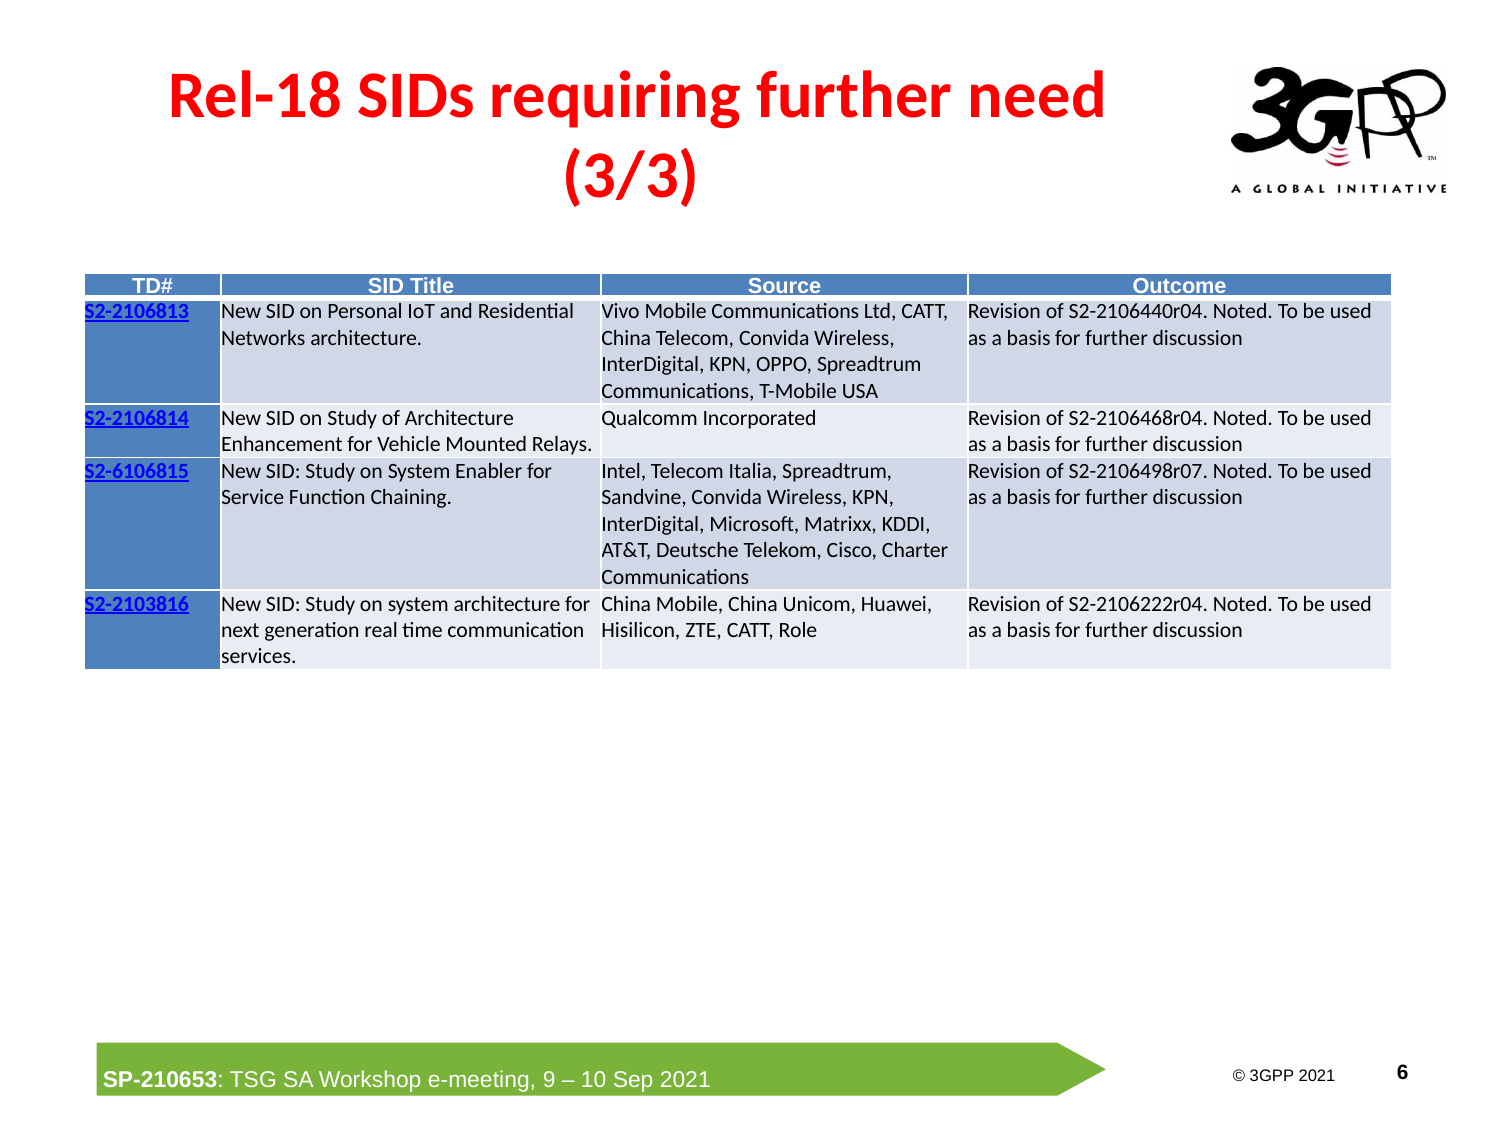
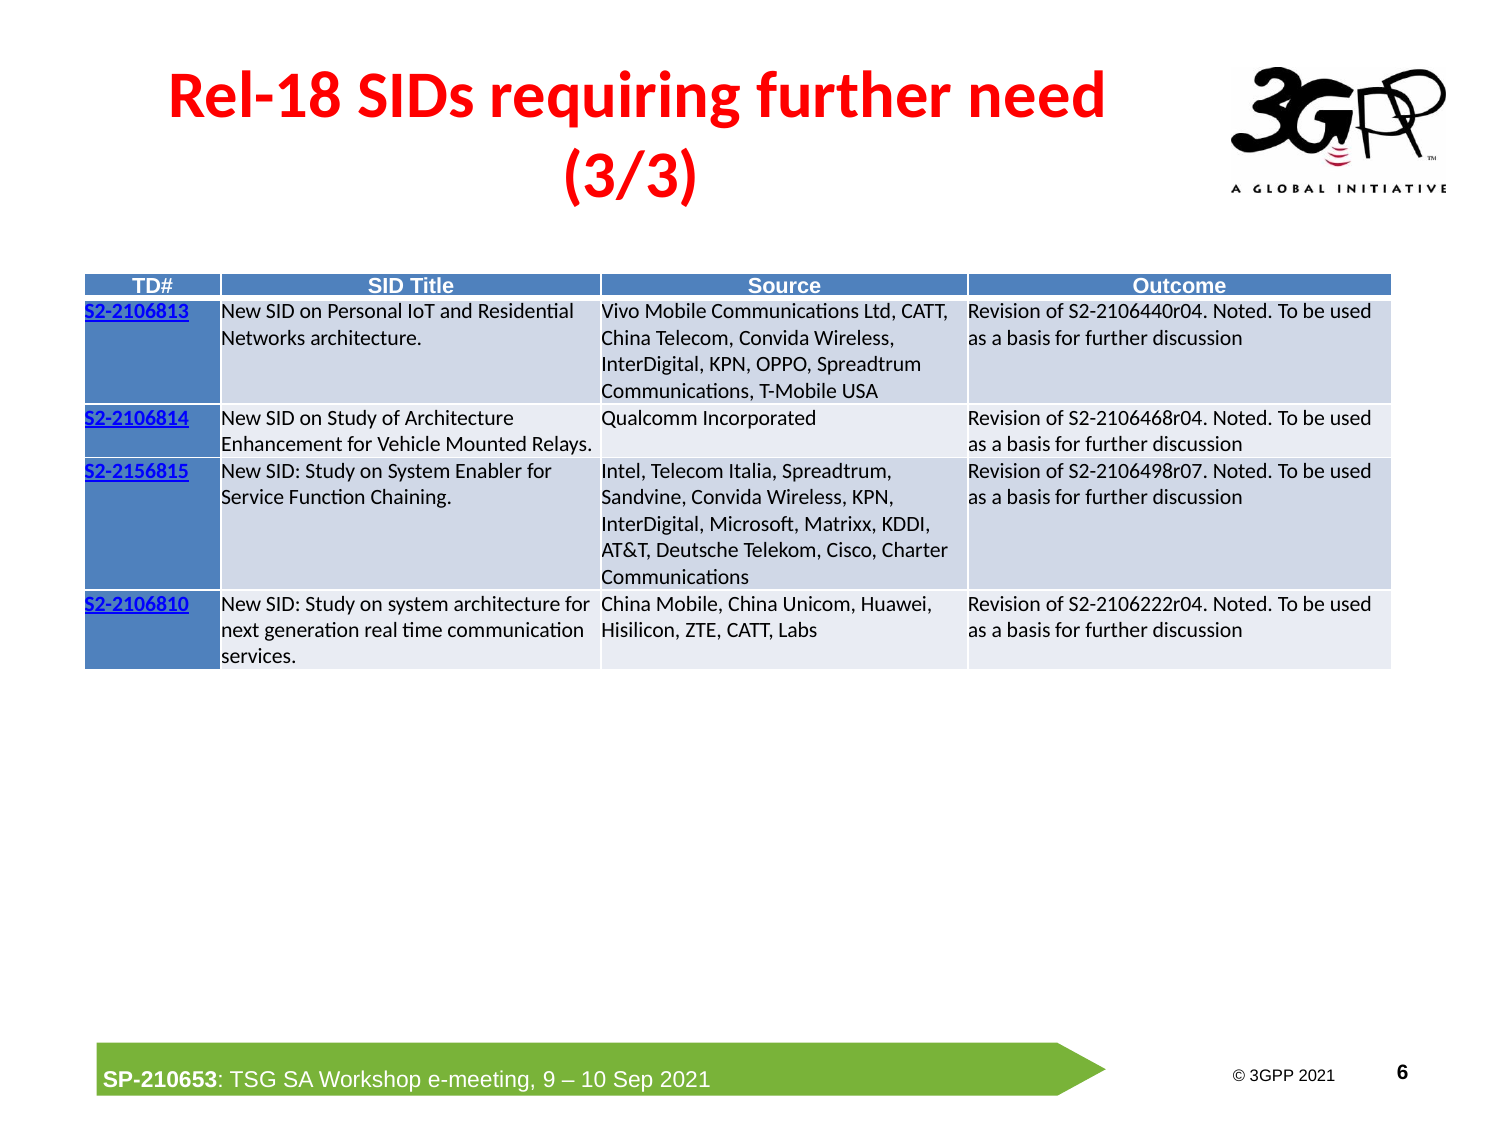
S2-6106815: S2-6106815 -> S2-2156815 (137, 471)
S2-2103816: S2-2103816 -> S2-2106810 (137, 604)
Role: Role -> Labs (798, 630)
